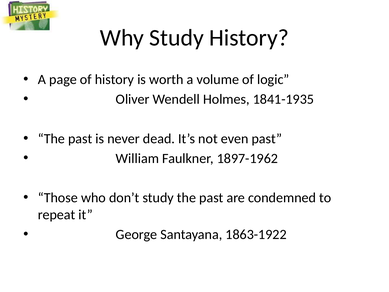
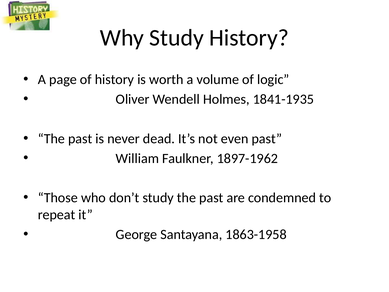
1863-1922: 1863-1922 -> 1863-1958 (256, 234)
